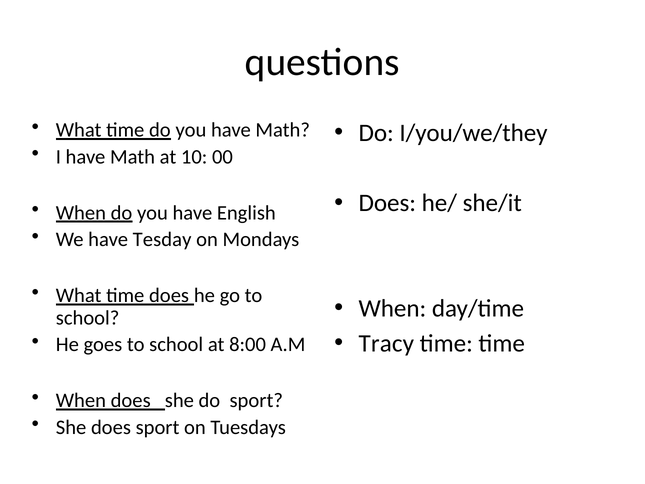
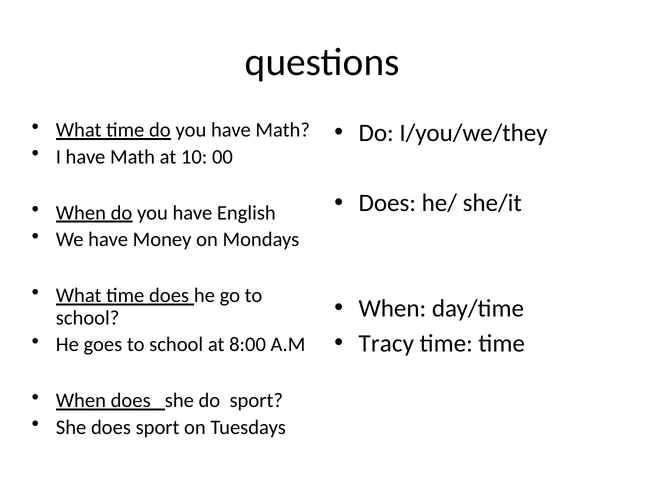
Tesday: Tesday -> Money (162, 239)
